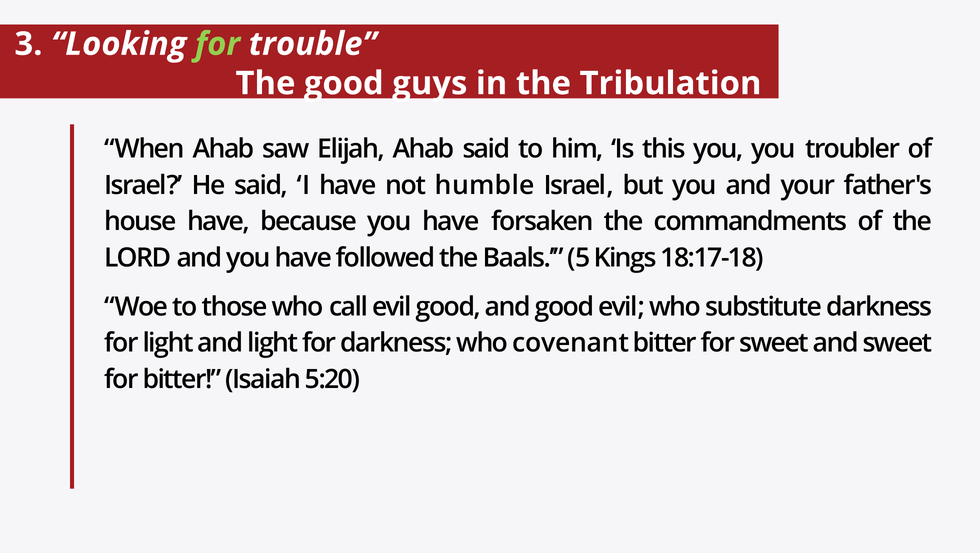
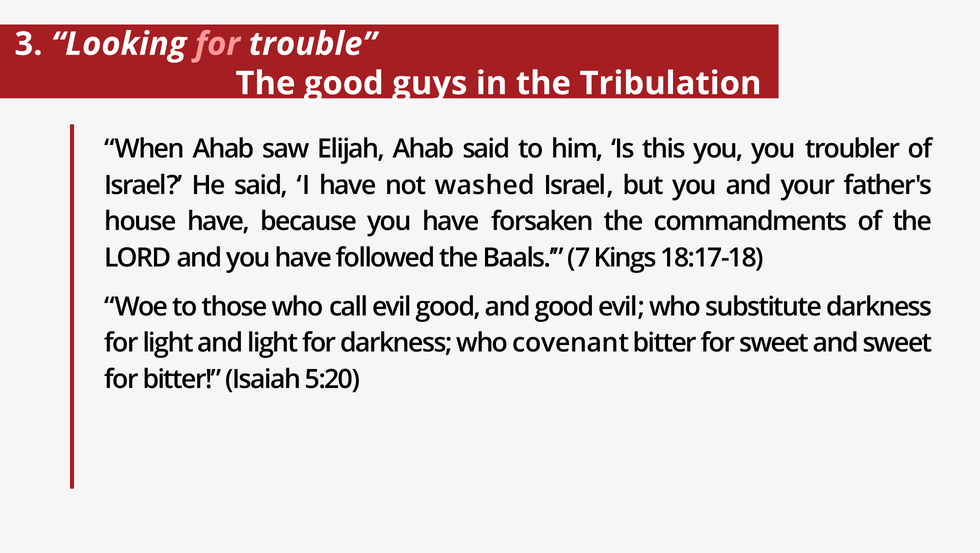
for colour: light green -> pink (218, 44)
humble: humble -> washed (485, 185)
5: 5 -> 7 (579, 258)
